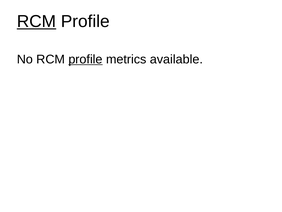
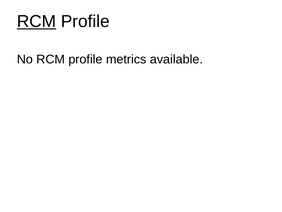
profile underline: present -> none (85, 59)
